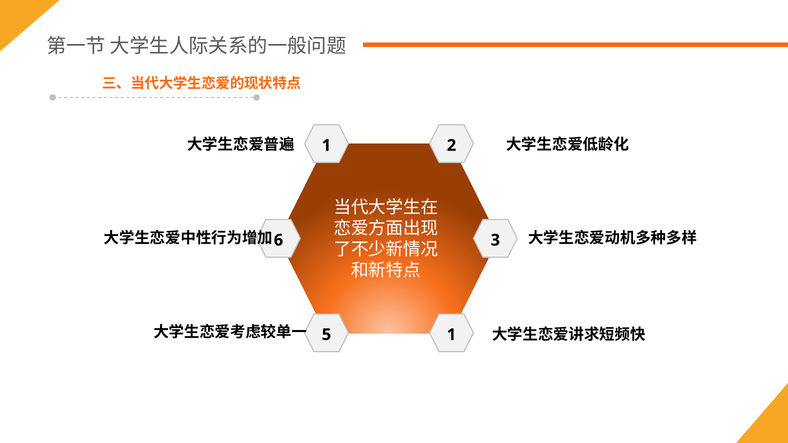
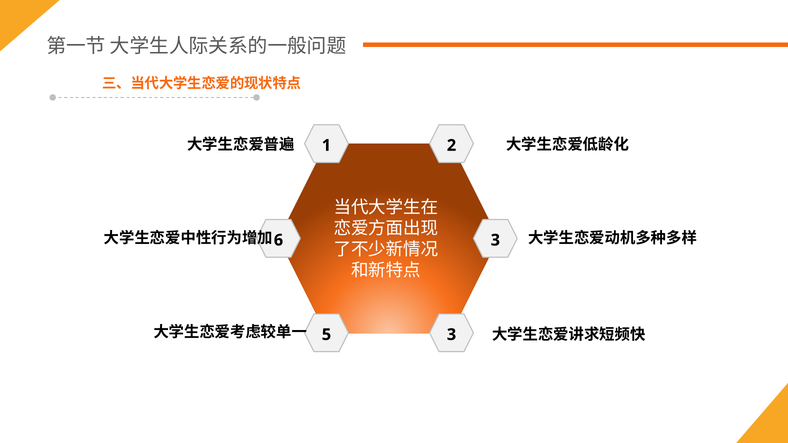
5 1: 1 -> 3 (452, 335)
